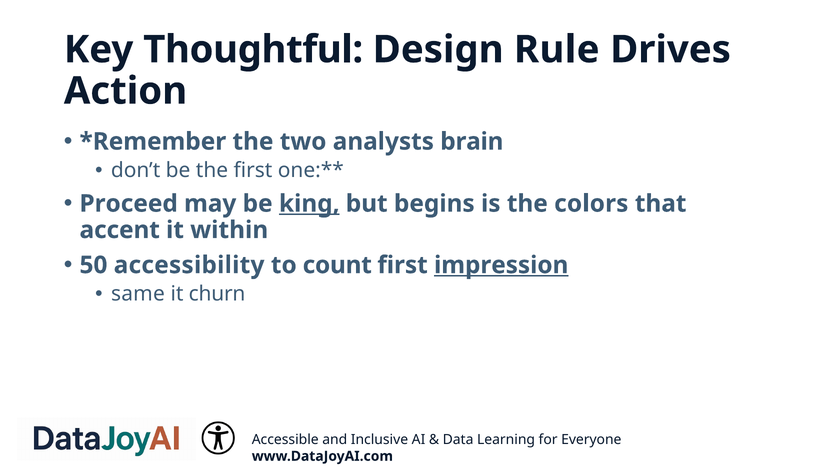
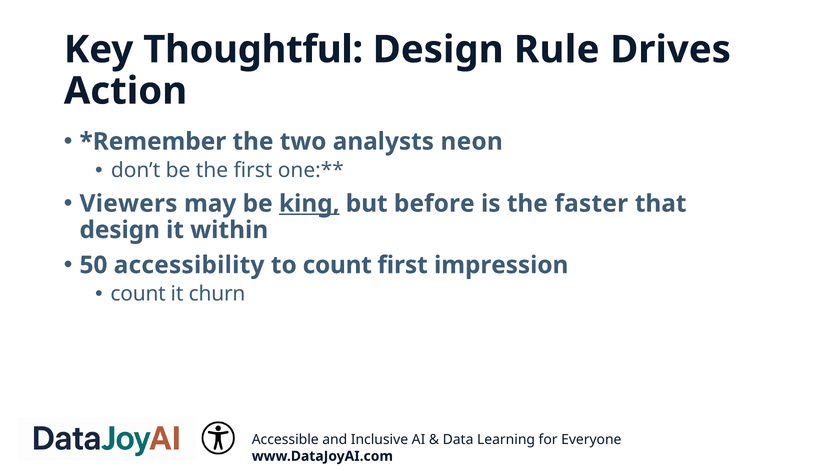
brain: brain -> neon (472, 142)
Proceed: Proceed -> Viewers (129, 204)
begins: begins -> before (434, 204)
colors: colors -> faster (591, 204)
accent: accent -> design (120, 230)
impression underline: present -> none (501, 265)
same: same -> count (138, 294)
